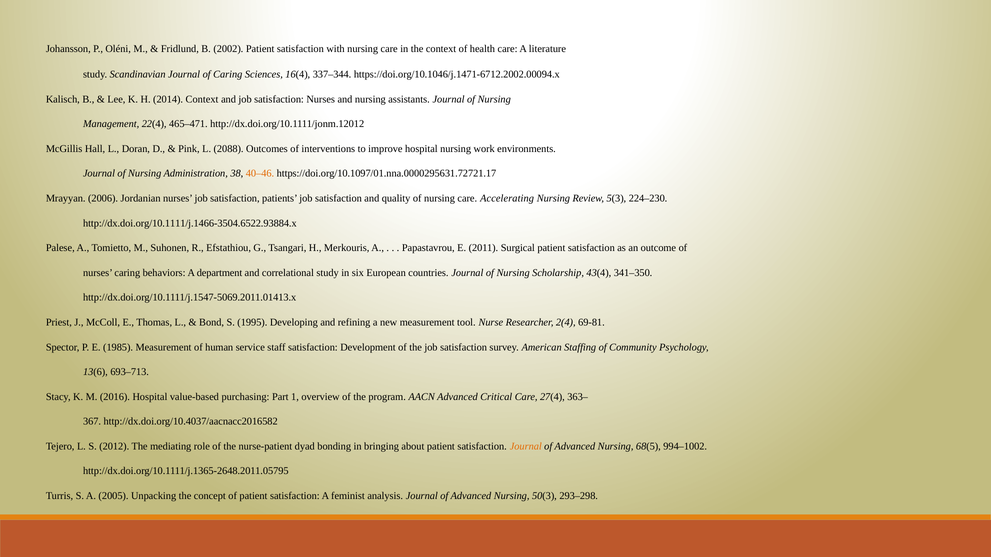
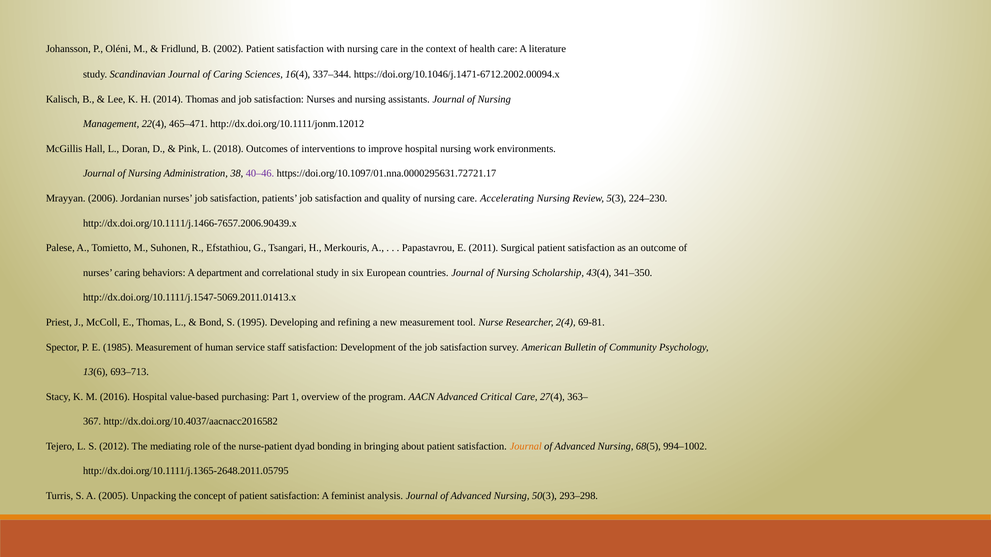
2014 Context: Context -> Thomas (202, 99)
2088: 2088 -> 2018 (229, 149)
40–46 colour: orange -> purple (260, 174)
http://dx.doi.org/10.1111/j.1466-3504.6522.93884.x: http://dx.doi.org/10.1111/j.1466-3504.6522.93884.x -> http://dx.doi.org/10.1111/j.1466-7657.2006.90439.x (190, 223)
Staffing: Staffing -> Bulletin (580, 347)
